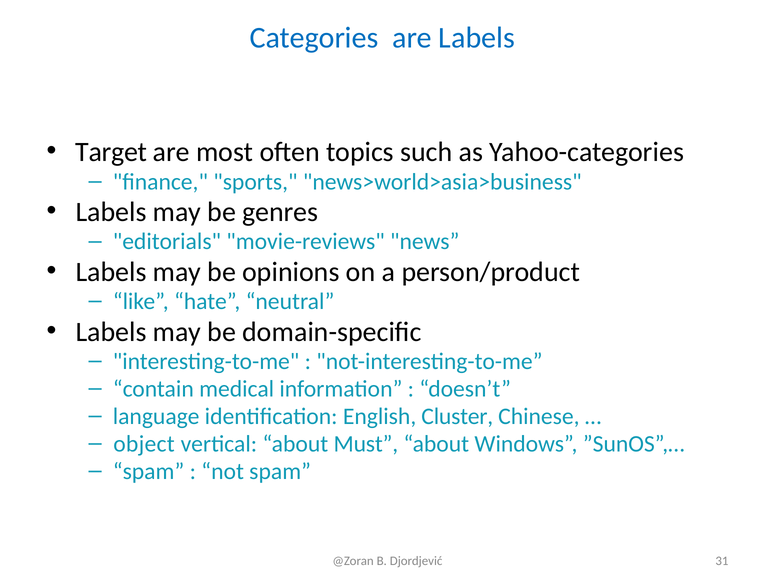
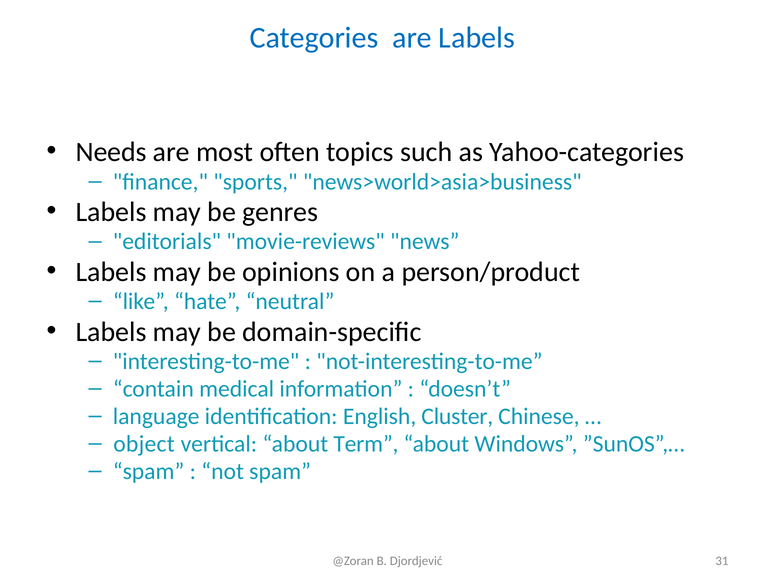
Target: Target -> Needs (111, 152)
Must: Must -> Term (366, 444)
